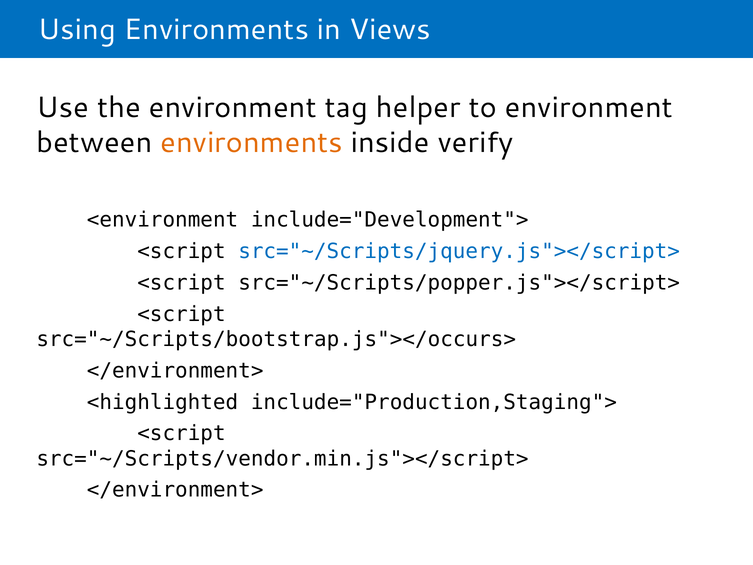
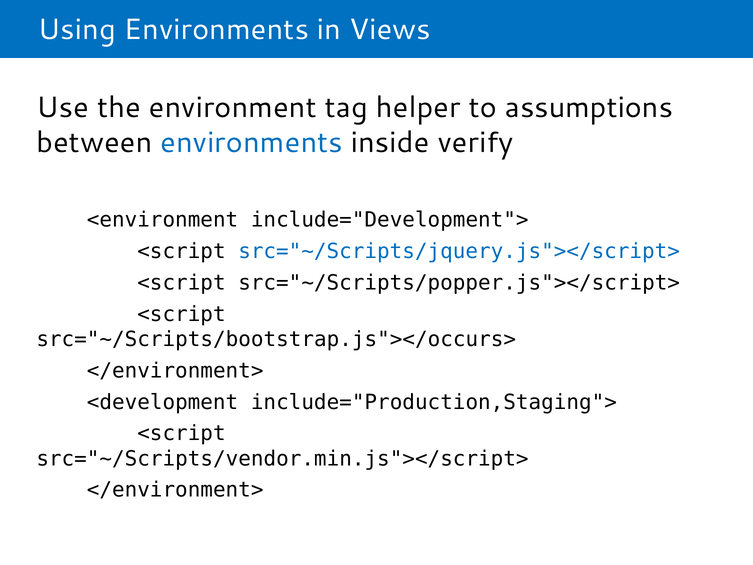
to environment: environment -> assumptions (589, 107)
environments colour: orange -> blue (252, 143)
<highlighted: <highlighted -> <development (163, 402)
